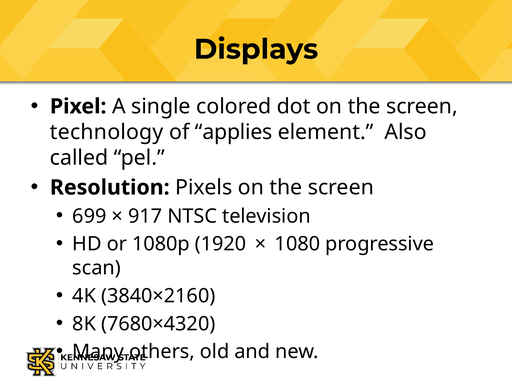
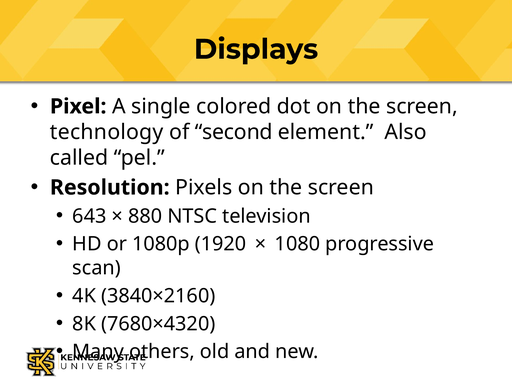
applies: applies -> second (234, 132)
699: 699 -> 643 (89, 216)
917: 917 -> 880 (145, 216)
